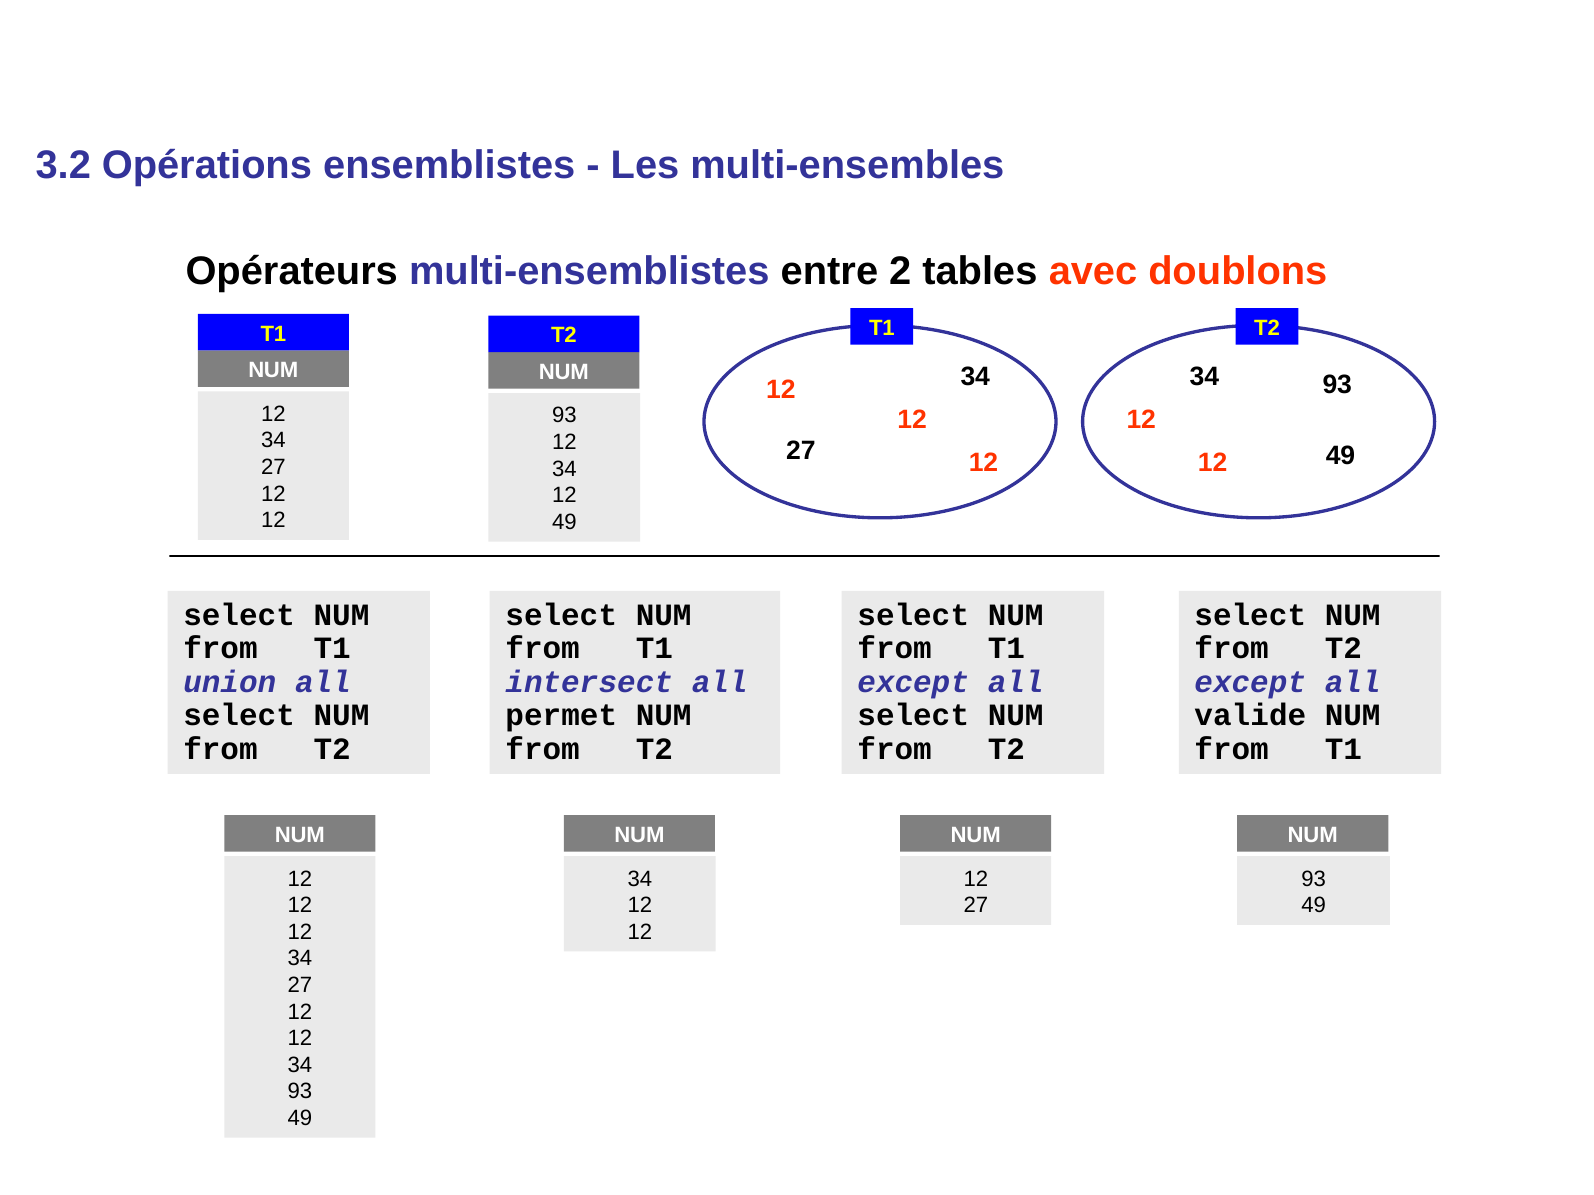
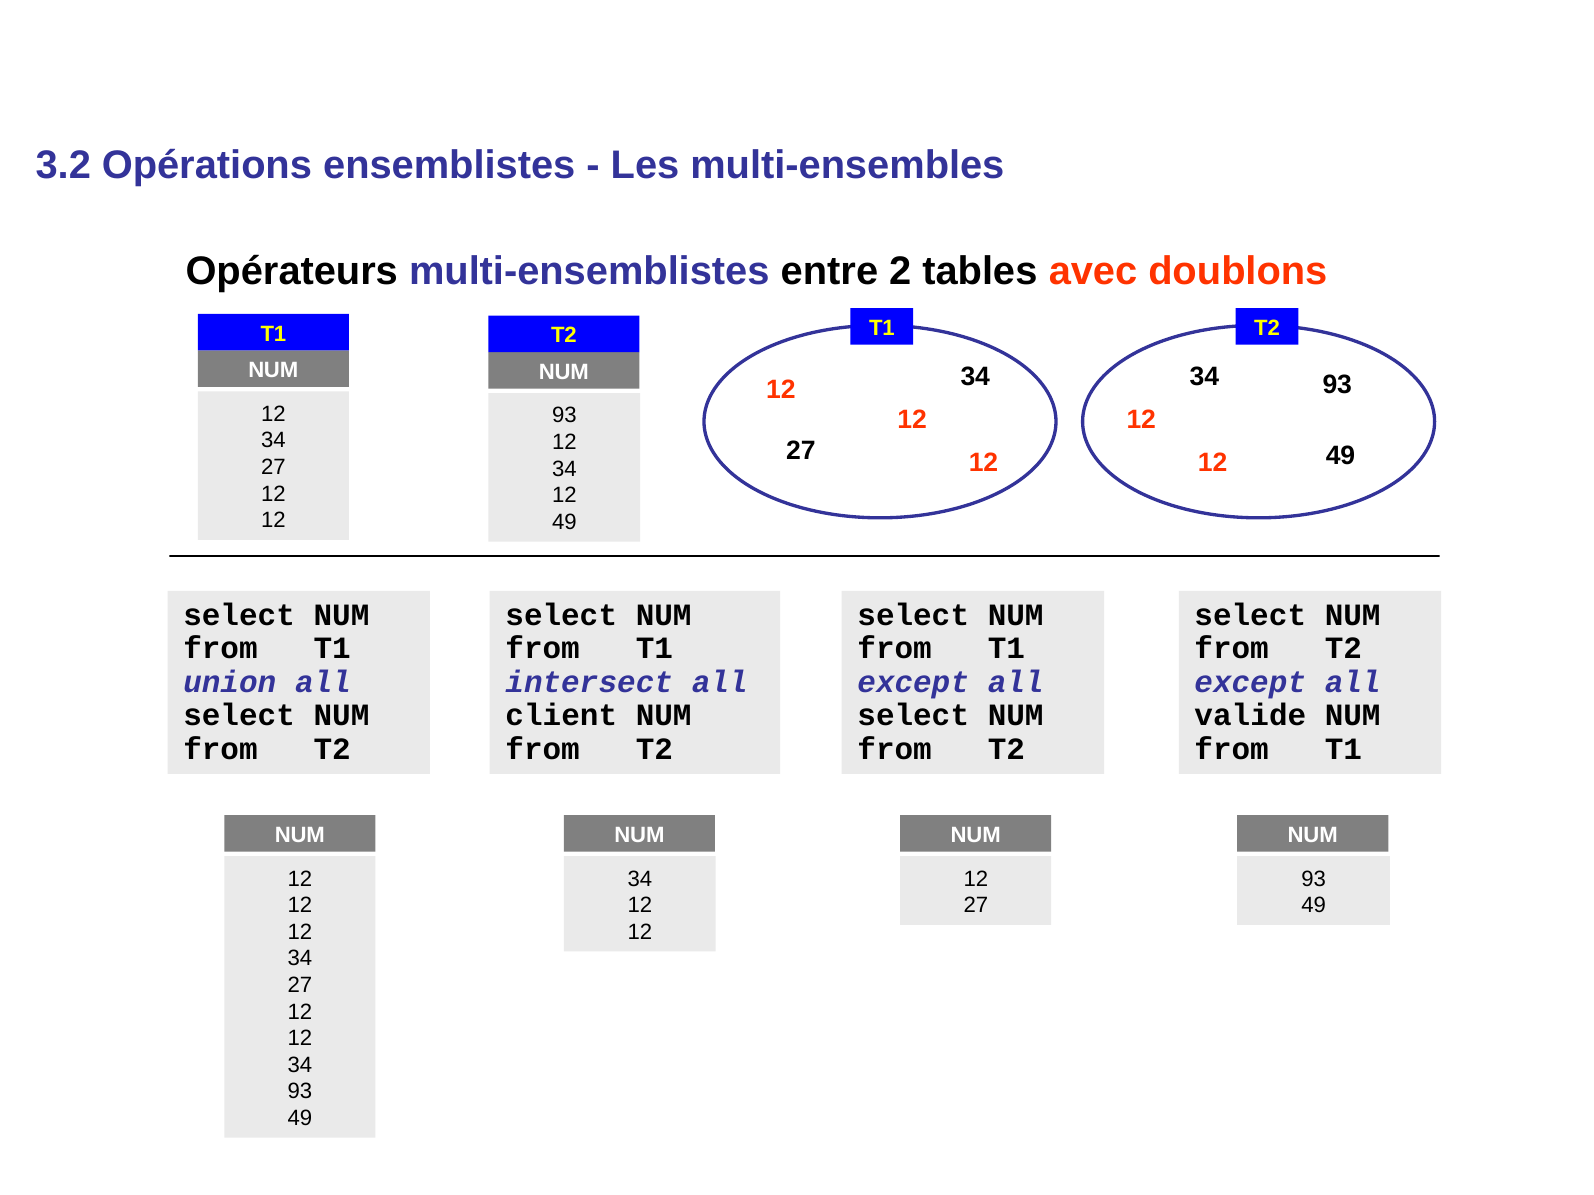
permet: permet -> client (561, 716)
